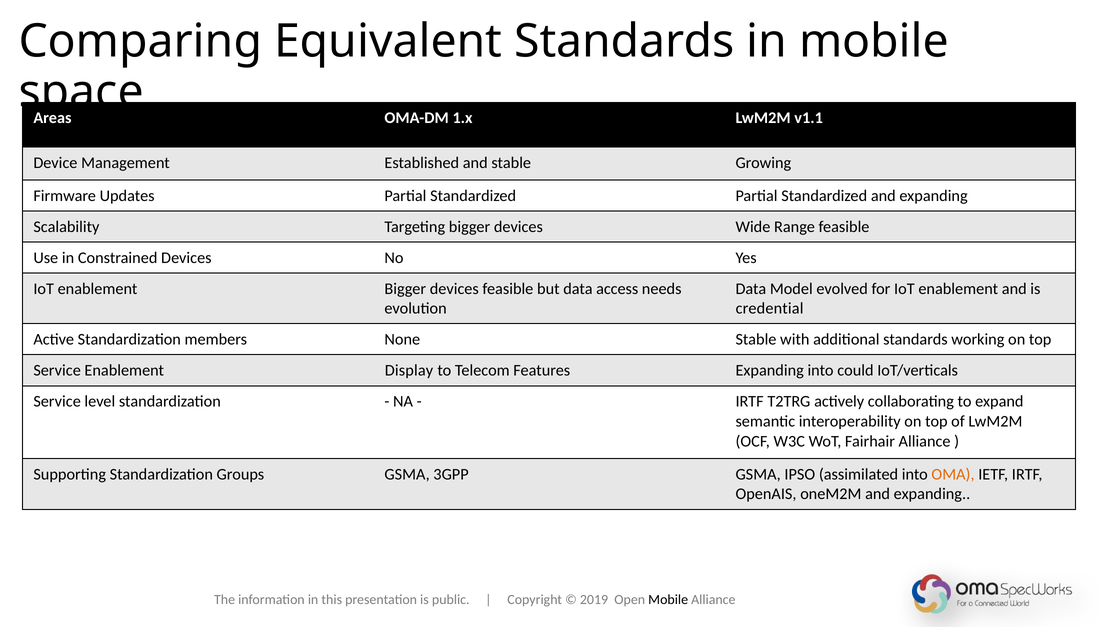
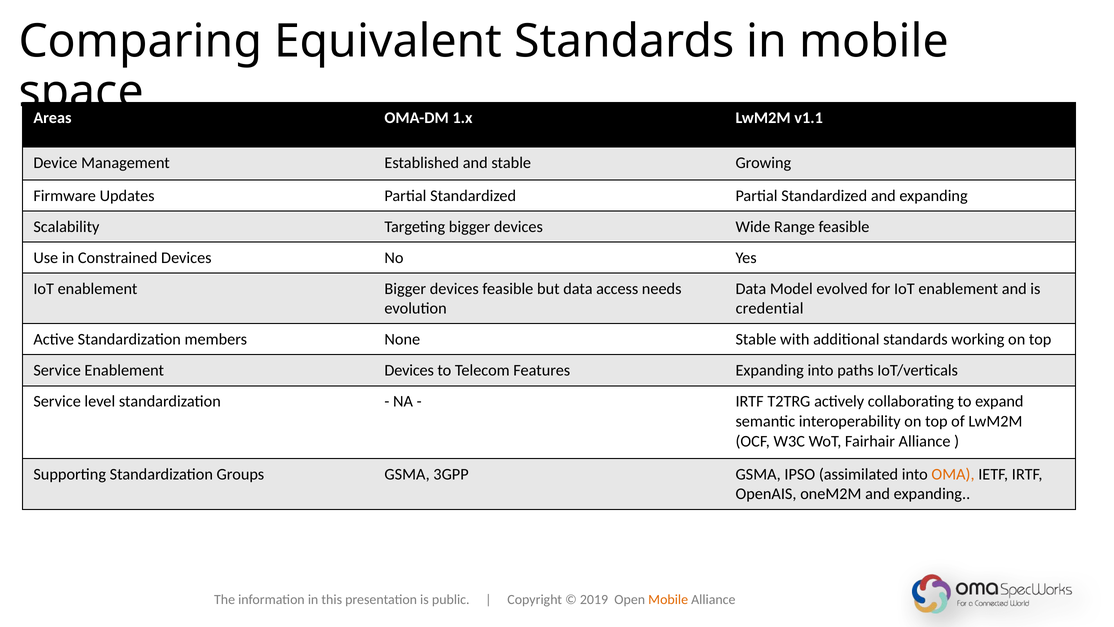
Enablement Display: Display -> Devices (409, 370)
could: could -> paths (855, 370)
Mobile colour: black -> orange (668, 599)
